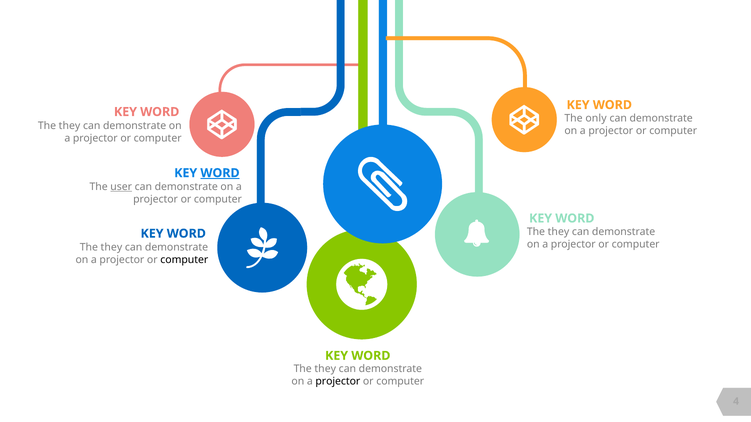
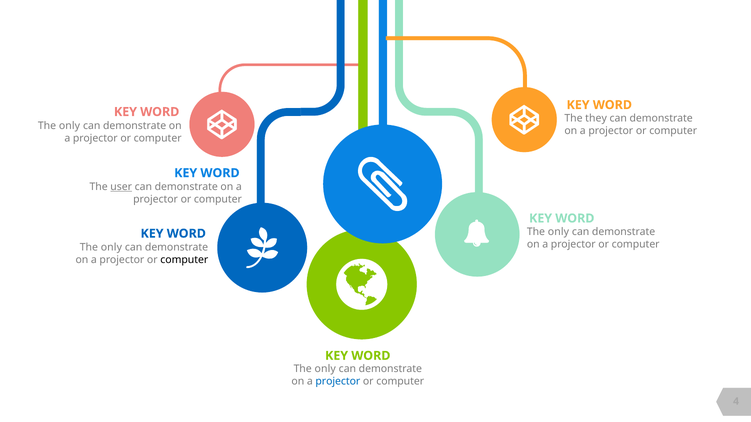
only: only -> they (596, 118)
they: they -> only (69, 126)
WORD underline: present -> none (220, 173)
they: they -> only (558, 232)
they: they -> only (111, 247)
they: they -> only (325, 369)
projector colour: black -> blue (338, 382)
